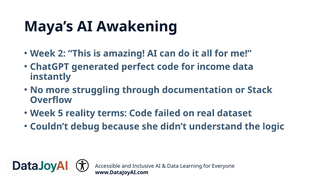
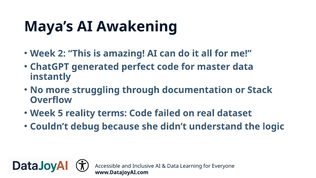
income: income -> master (214, 67)
